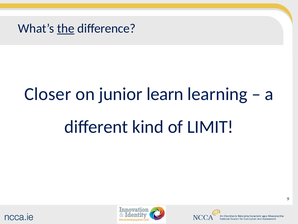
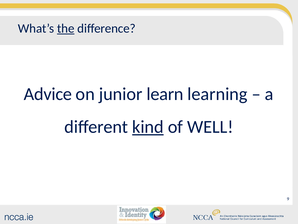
Closer: Closer -> Advice (48, 94)
kind underline: none -> present (148, 127)
LIMIT: LIMIT -> WELL (210, 127)
